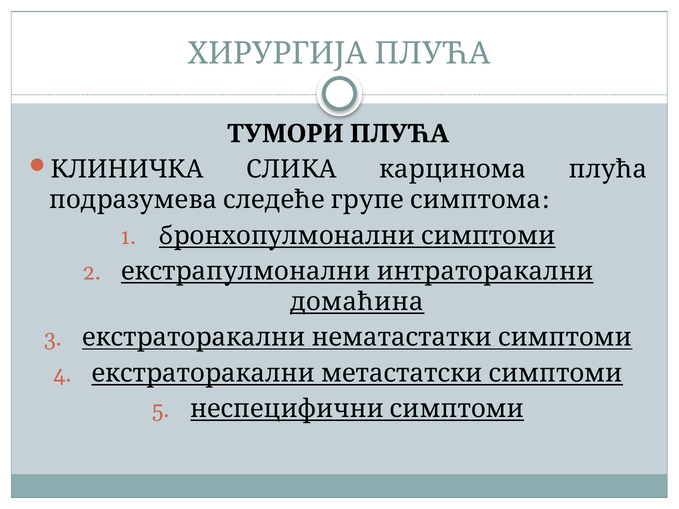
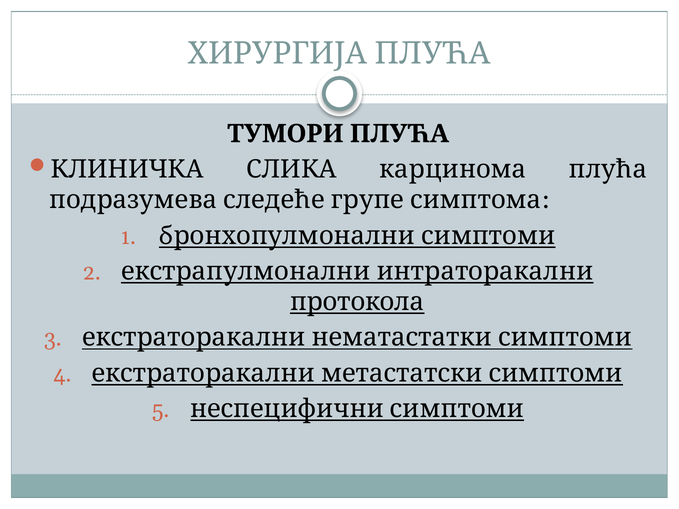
домаћина: домаћина -> протокола (357, 302)
